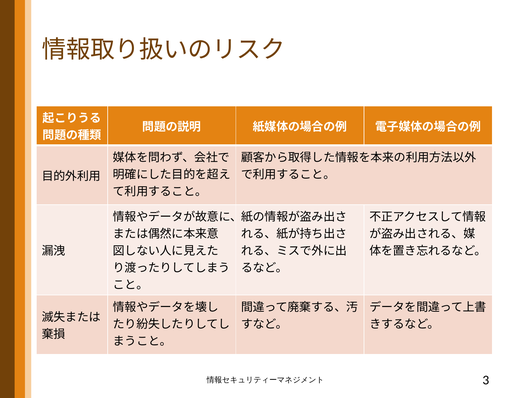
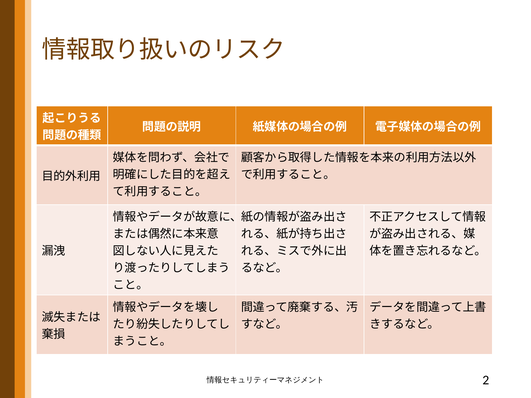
3: 3 -> 2 (486, 381)
